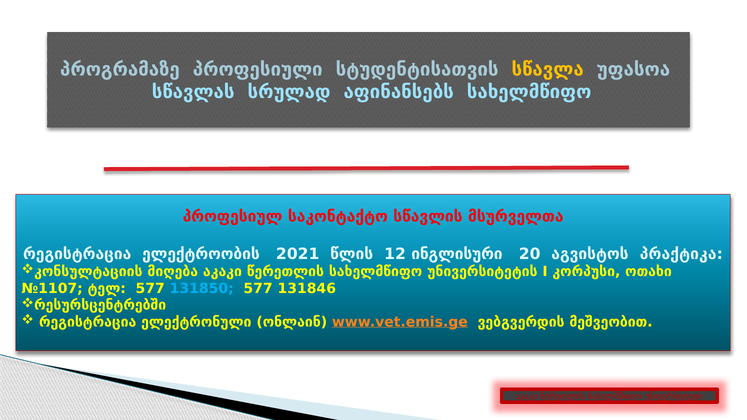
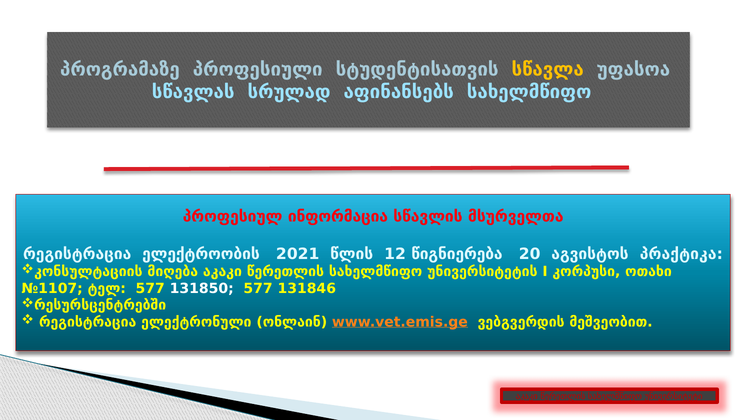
საკონტაქტო: საკონტაქტო -> ინფორმაცია (338, 217)
ინგლისური: ინგლისური -> წიგნიერება (457, 254)
131850 colour: light blue -> white (202, 289)
